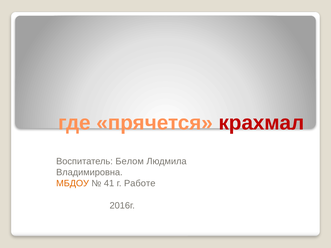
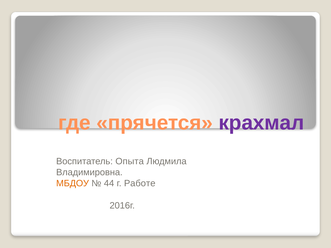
крахмал colour: red -> purple (261, 123)
Белом: Белом -> Опыта (130, 162)
41: 41 -> 44 (109, 184)
